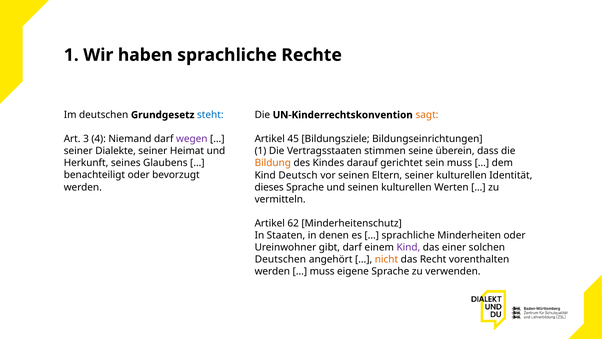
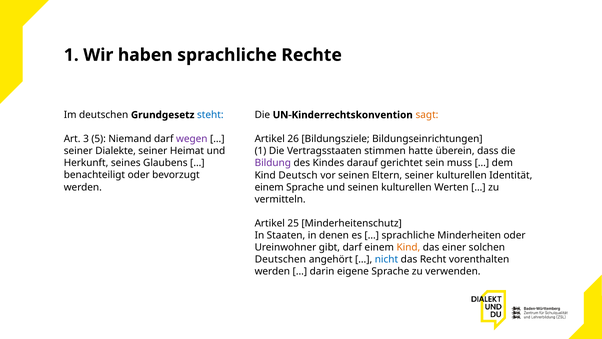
4: 4 -> 5 (99, 139)
45: 45 -> 26 (293, 139)
seine: seine -> hatte (421, 151)
Bildung colour: orange -> purple (273, 163)
dieses: dieses -> einem (269, 187)
62: 62 -> 25 (293, 223)
Kind colour: purple -> orange (408, 247)
nicht colour: orange -> blue (386, 259)
muss: muss -> darin (322, 271)
